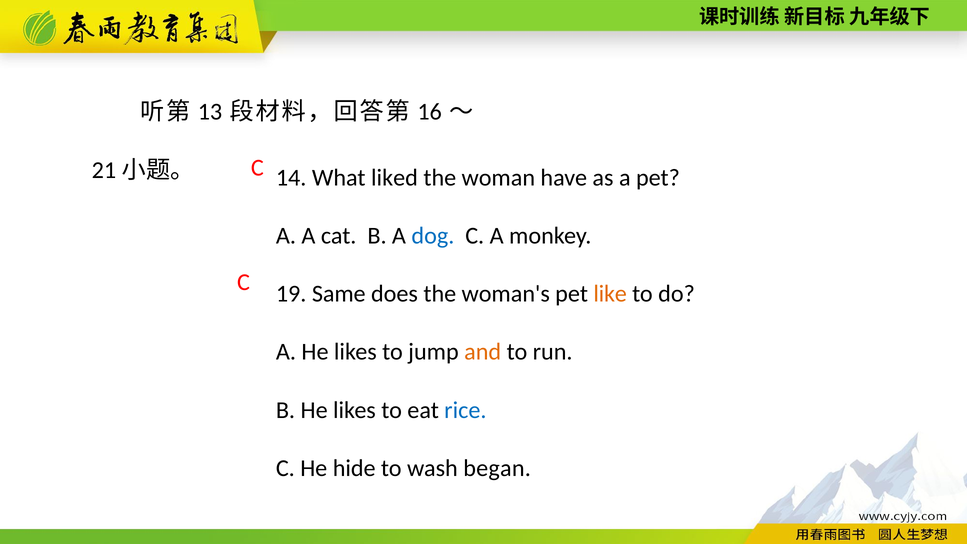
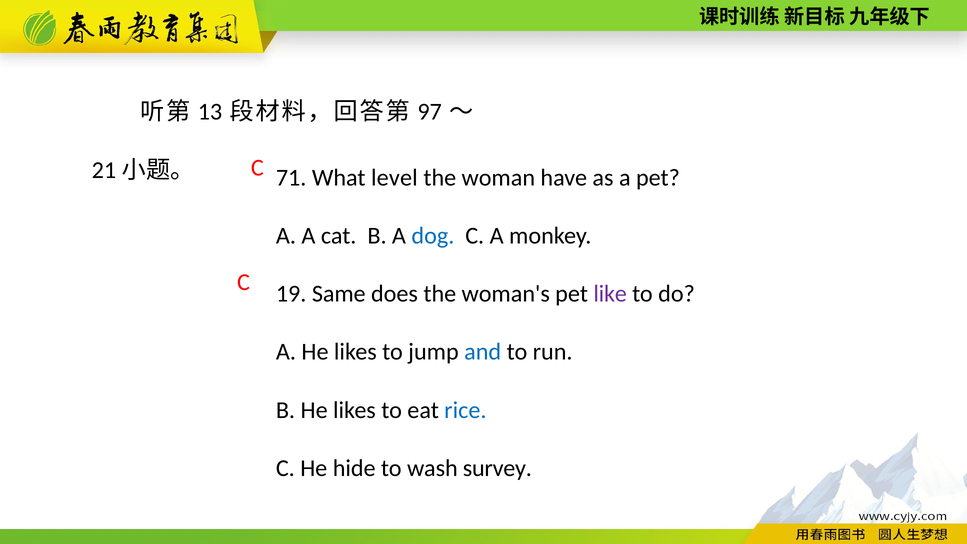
16: 16 -> 97 (430, 112)
14: 14 -> 71 (291, 178)
liked: liked -> level (394, 178)
like colour: orange -> purple (610, 294)
and colour: orange -> blue (483, 352)
began: began -> survey (497, 468)
